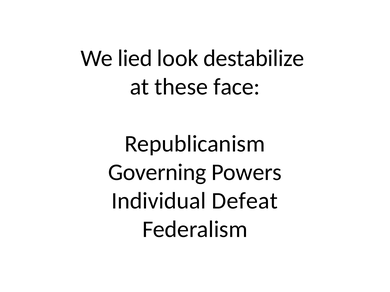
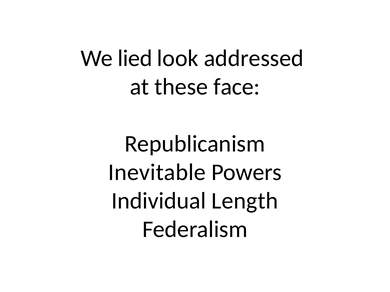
destabilize: destabilize -> addressed (254, 58)
Governing: Governing -> Inevitable (157, 173)
Defeat: Defeat -> Length (245, 201)
